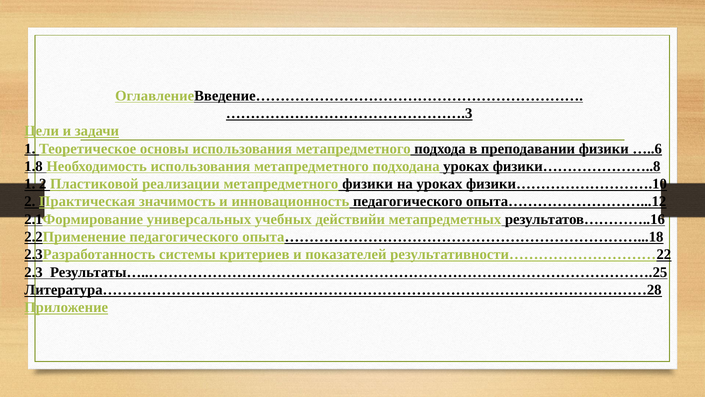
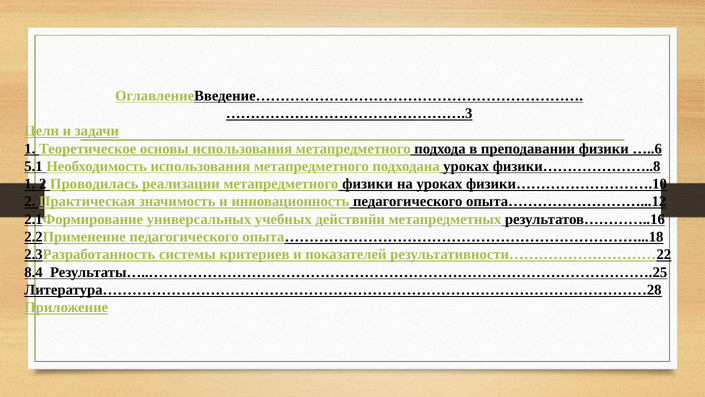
1.8: 1.8 -> 5.1 (34, 166)
Пластиковой: Пластиковой -> Проводилась (94, 184)
2.3: 2.3 -> 8.4 (34, 272)
